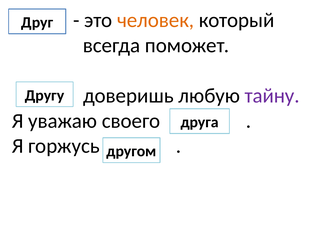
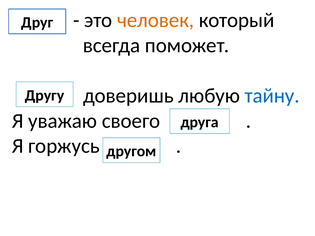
тайну colour: purple -> blue (272, 96)
